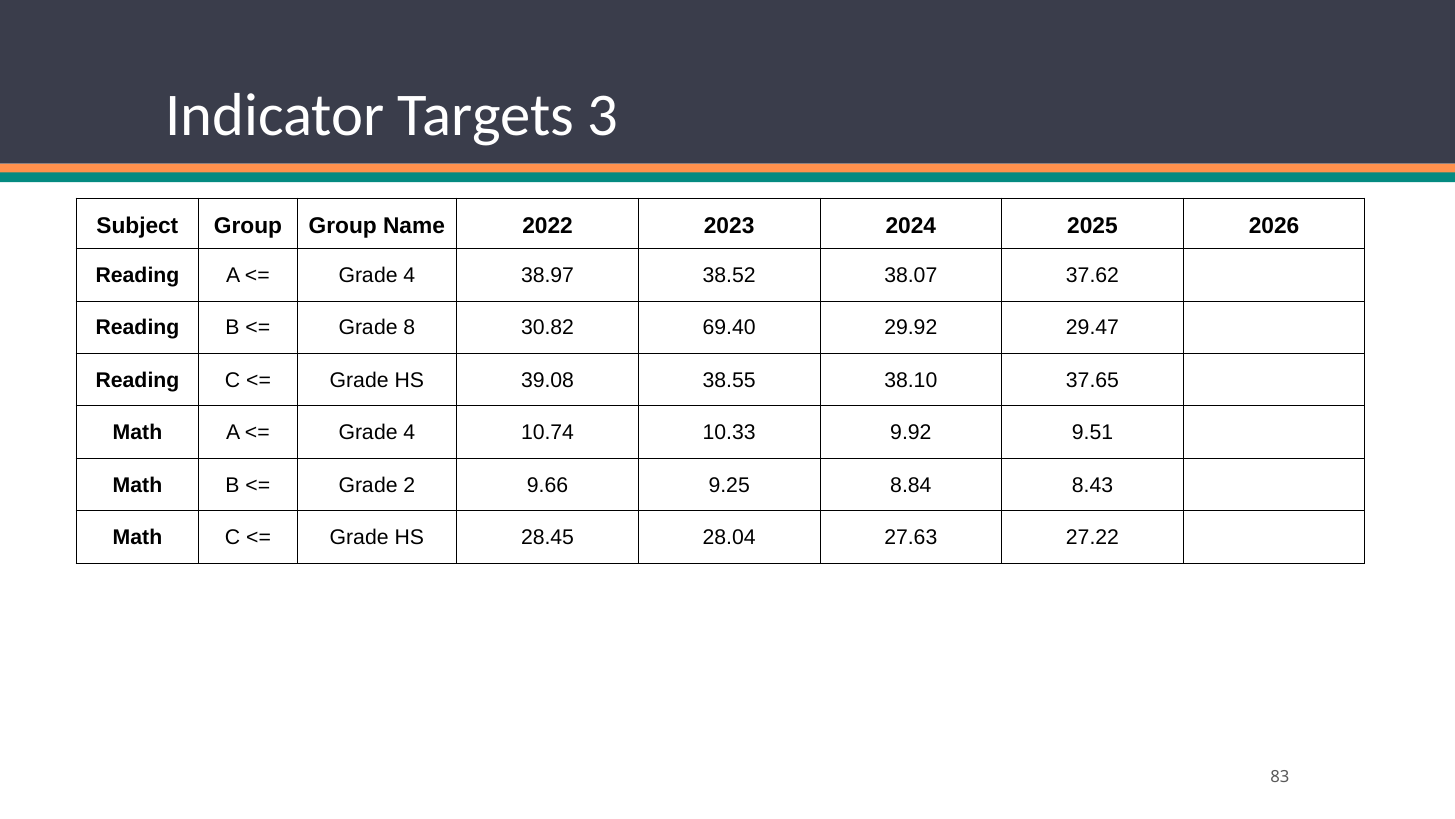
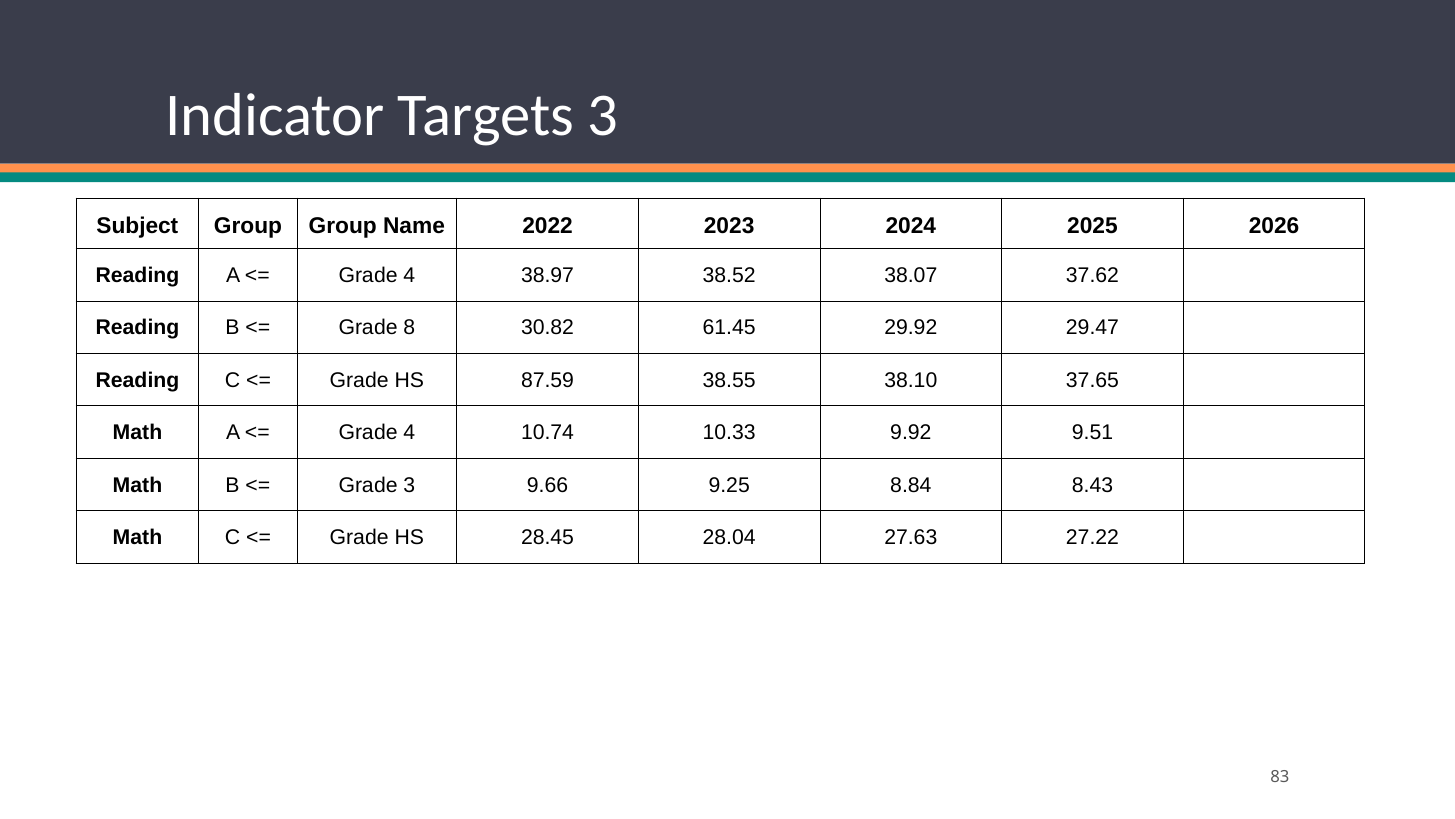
69.40: 69.40 -> 61.45 (729, 328)
39.08: 39.08 -> 87.59 (548, 380)
Grade 2: 2 -> 3 (409, 485)
